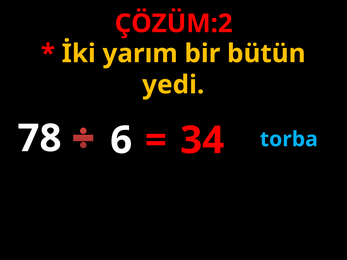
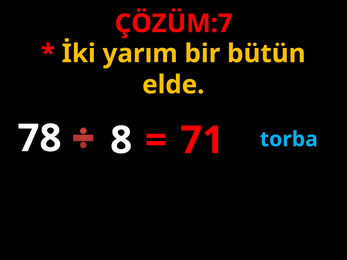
ÇÖZÜM:2: ÇÖZÜM:2 -> ÇÖZÜM:7 (174, 24)
yedi: yedi -> elde (173, 85)
6: 6 -> 8 (121, 141)
34: 34 -> 71 (202, 141)
